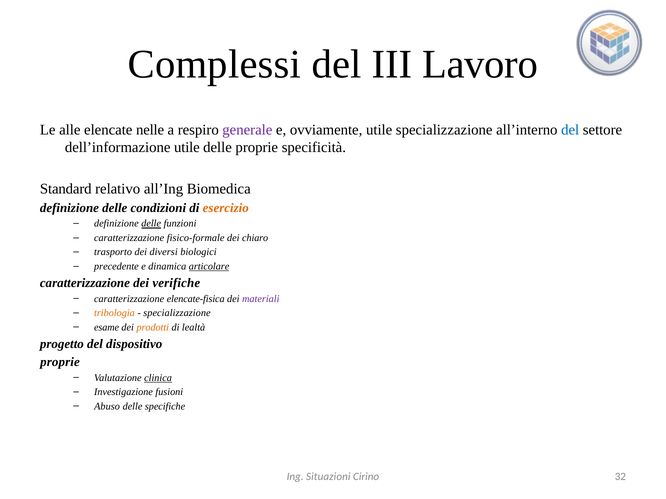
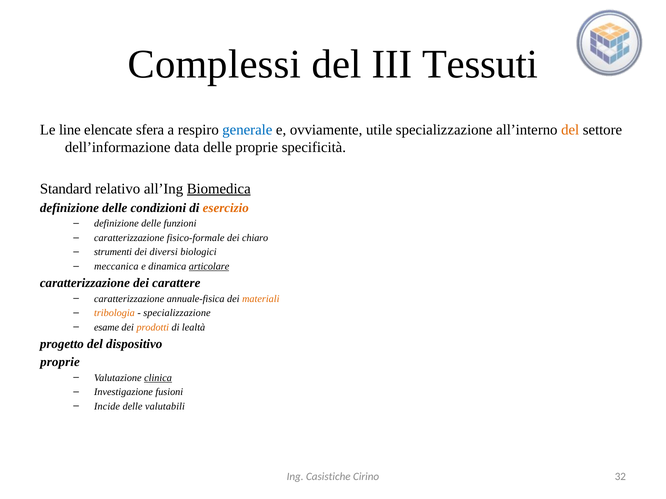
Lavoro: Lavoro -> Tessuti (480, 64)
alle: alle -> line (70, 130)
nelle: nelle -> sfera (150, 130)
generale colour: purple -> blue (247, 130)
del colour: blue -> orange (570, 130)
dell’informazione utile: utile -> data (187, 148)
Biomedica underline: none -> present (219, 189)
delle underline: present -> none (151, 224)
trasporto: trasporto -> strumenti (113, 252)
precedente: precedente -> meccanica (116, 267)
verifiche: verifiche -> carattere (176, 283)
elencate-fisica: elencate-fisica -> annuale-fisica (196, 299)
materiali colour: purple -> orange (261, 299)
Abuso: Abuso -> Incide (107, 407)
specifiche: specifiche -> valutabili (165, 407)
Situazioni: Situazioni -> Casistiche (328, 477)
